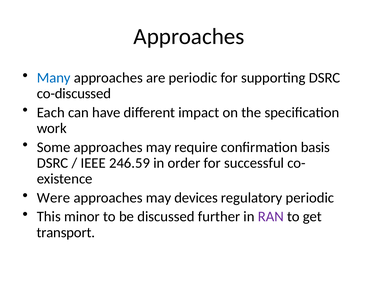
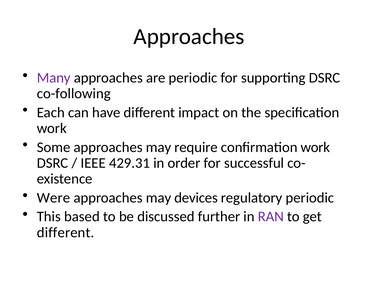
Many colour: blue -> purple (54, 78)
co-discussed: co-discussed -> co-following (74, 94)
confirmation basis: basis -> work (315, 147)
246.59: 246.59 -> 429.31 (130, 163)
minor: minor -> based (82, 217)
transport: transport -> different (66, 233)
